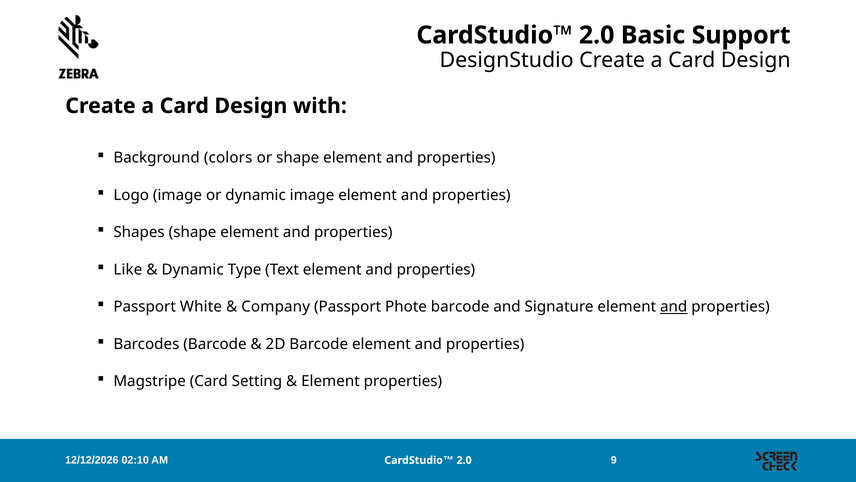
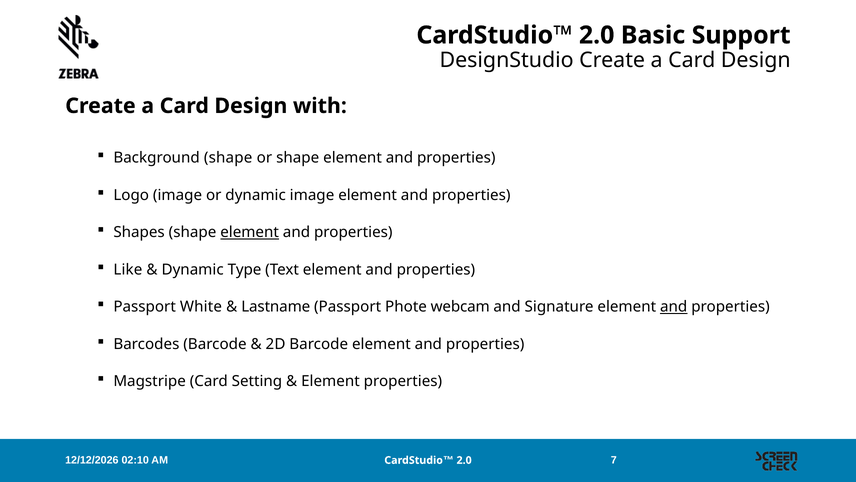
Background colors: colors -> shape (228, 158)
element underline: none -> present (250, 232)
Company: Company -> Lastname (276, 307)
Phote barcode: barcode -> webcam (460, 307)
9: 9 -> 7 (614, 460)
